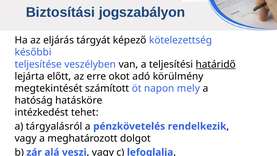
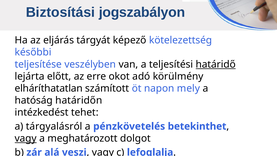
megtekintését: megtekintését -> elháríthatatlan (49, 88)
hatásköre: hatásköre -> határidőn (79, 100)
rendelkezik: rendelkezik -> betekinthet (197, 126)
vagy underline: none -> present (26, 138)
